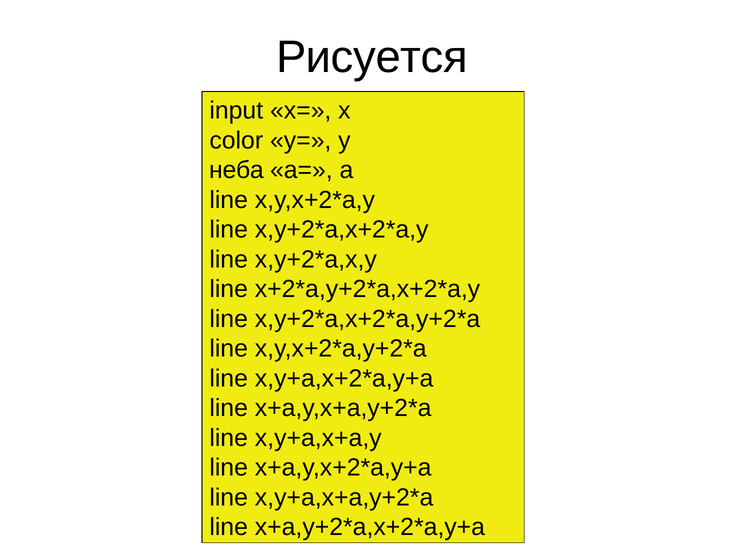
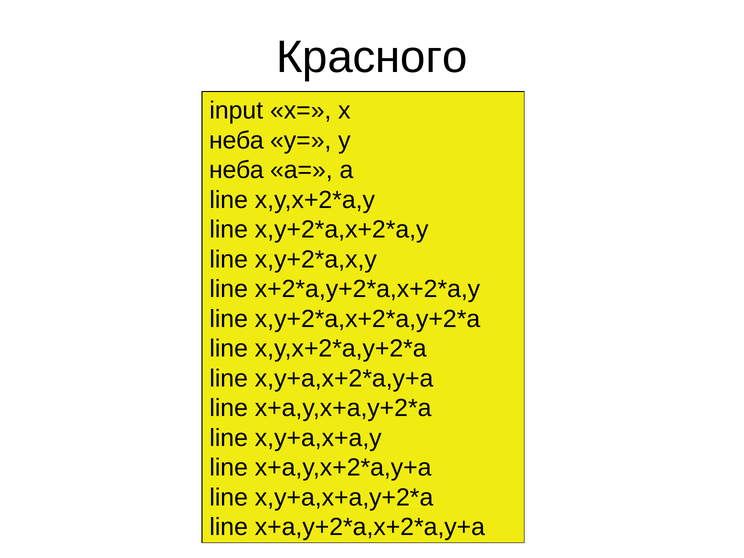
Рисуется: Рисуется -> Красного (372, 57)
color: color -> неба (236, 140)
